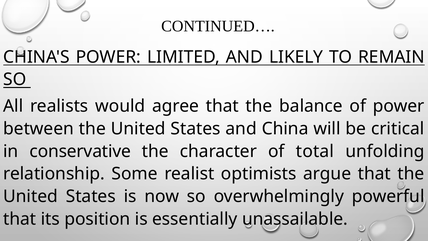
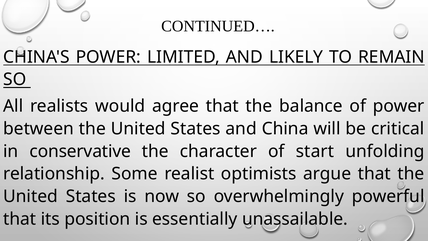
total: total -> start (315, 151)
